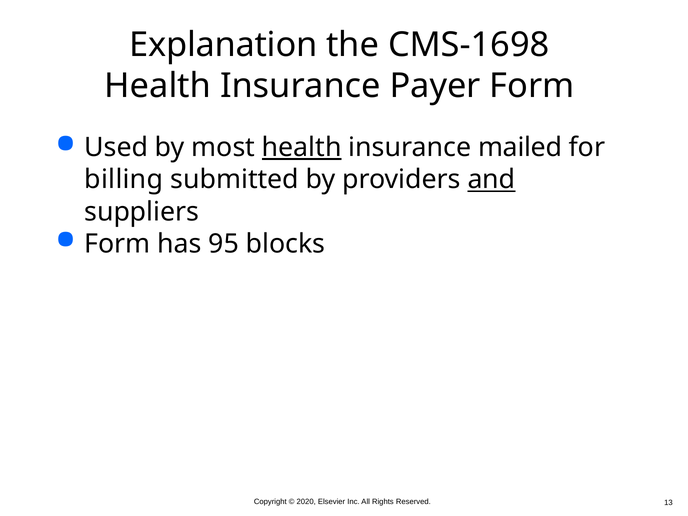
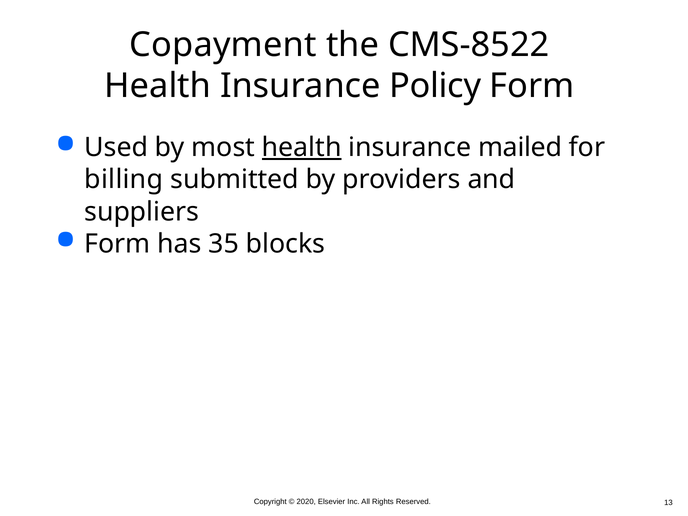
Explanation: Explanation -> Copayment (223, 45)
CMS-1698: CMS-1698 -> CMS-8522 (469, 45)
Payer: Payer -> Policy (435, 86)
and underline: present -> none (491, 180)
95: 95 -> 35 (224, 244)
